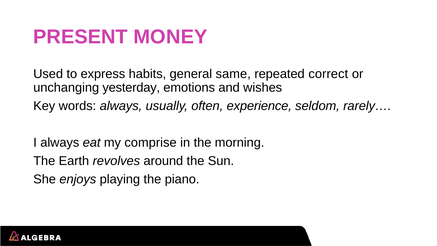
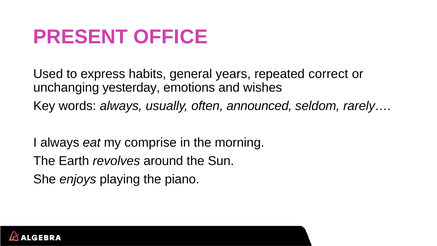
MONEY: MONEY -> OFFICE (171, 37)
same: same -> years (233, 74)
experience: experience -> announced (259, 106)
